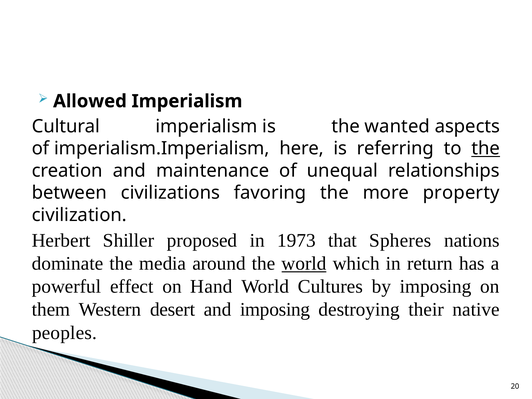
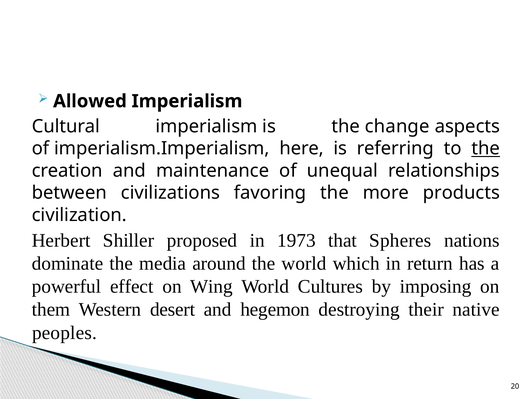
wanted: wanted -> change (397, 126)
property: property -> products (461, 193)
world underline: present -> none (304, 264)
Hand: Hand -> Wing (212, 287)
and imposing: imposing -> hegemon (275, 310)
